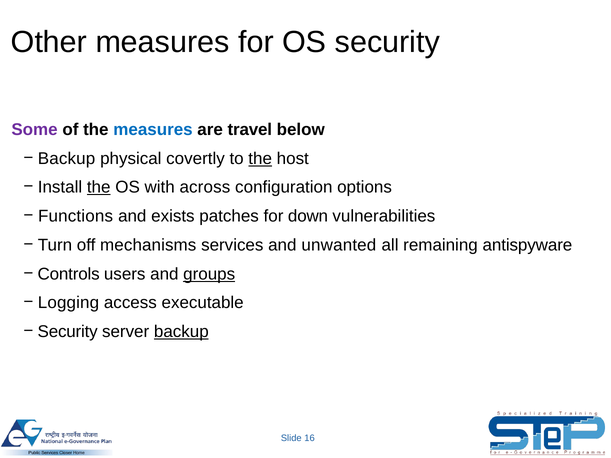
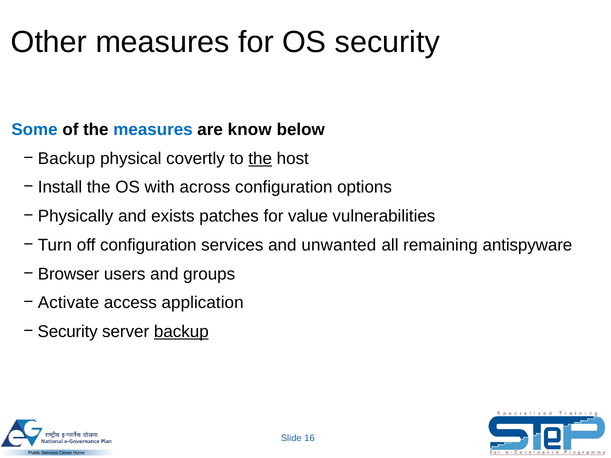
Some colour: purple -> blue (35, 130)
travel: travel -> know (250, 130)
the underline: present -> none (99, 187)
Functions: Functions -> Physically (76, 216)
down: down -> value (308, 216)
off mechanisms: mechanisms -> configuration (148, 245)
Controls: Controls -> Browser (69, 274)
groups underline: present -> none (209, 274)
Logging: Logging -> Activate (68, 303)
executable: executable -> application (203, 303)
